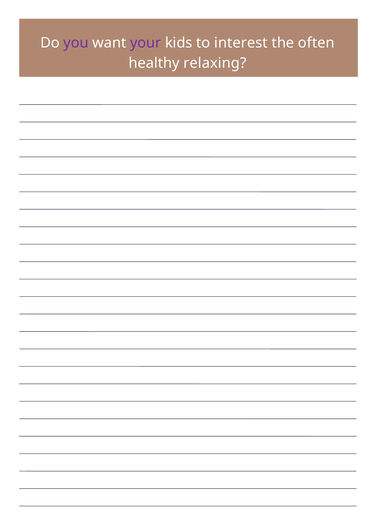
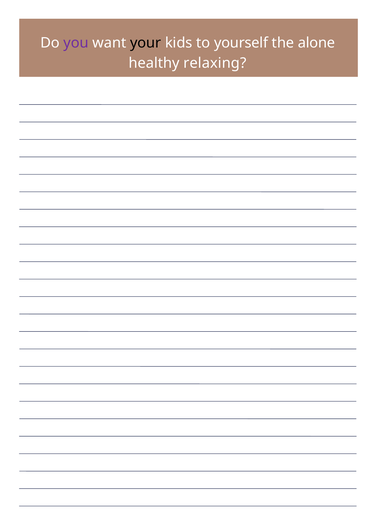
your colour: purple -> black (146, 43)
interest: interest -> yourself (241, 43)
often: often -> alone (316, 43)
